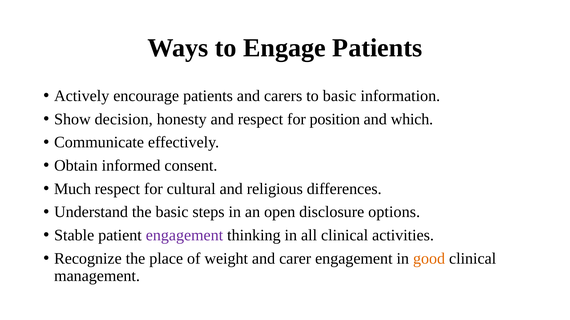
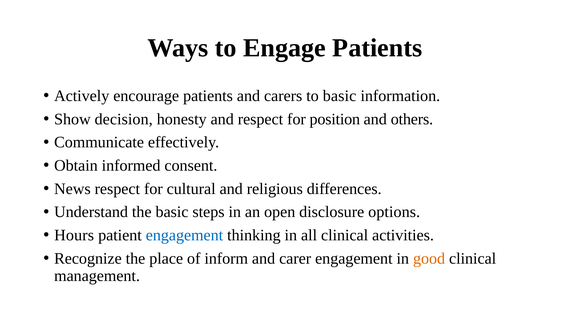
which: which -> others (412, 119)
Much: Much -> News (72, 189)
Stable: Stable -> Hours (74, 236)
engagement colour: purple -> blue (184, 236)
weight: weight -> inform (226, 259)
